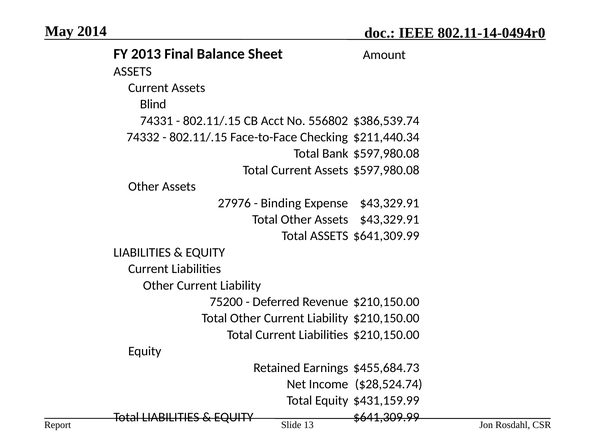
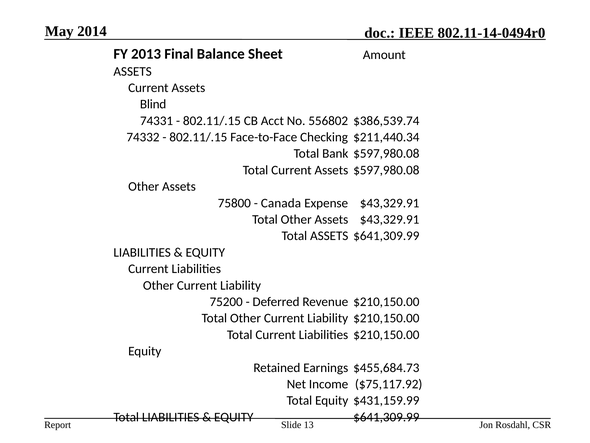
27976: 27976 -> 75800 (234, 203)
Binding: Binding -> Canada (281, 203)
$28,524.74: $28,524.74 -> $75,117.92 (389, 384)
